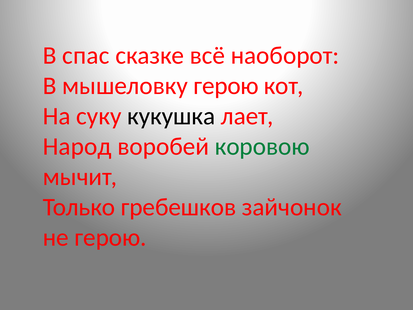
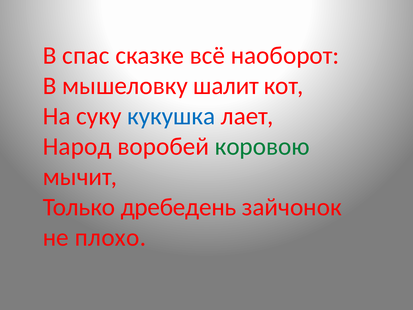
мышеловку герою: герою -> шалит (226, 86)
кукушка colour: black -> blue (171, 116)
гребешков: гребешков -> дребедень (179, 207)
не герою: герою -> плохо (110, 237)
